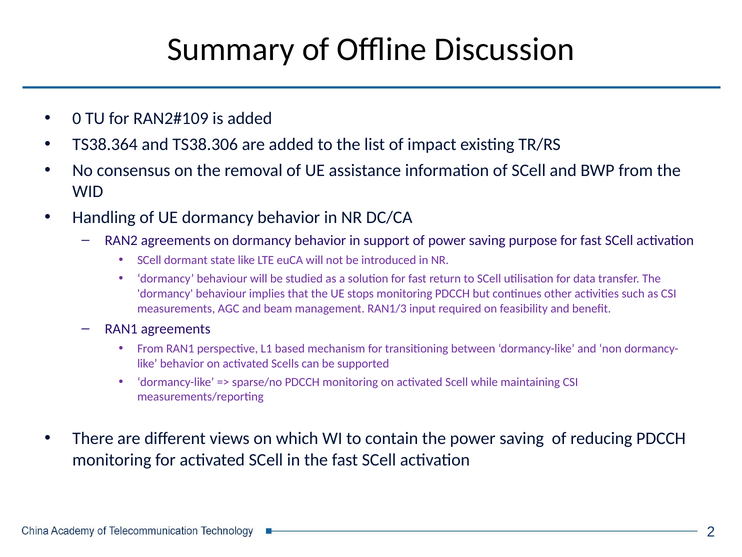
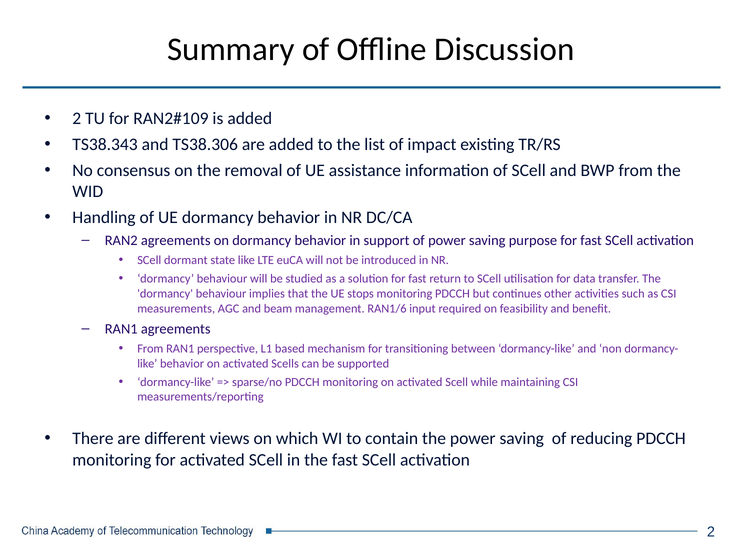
0: 0 -> 2 (77, 118)
TS38.364: TS38.364 -> TS38.343 (105, 144)
RAN1/3: RAN1/3 -> RAN1/6 (387, 308)
